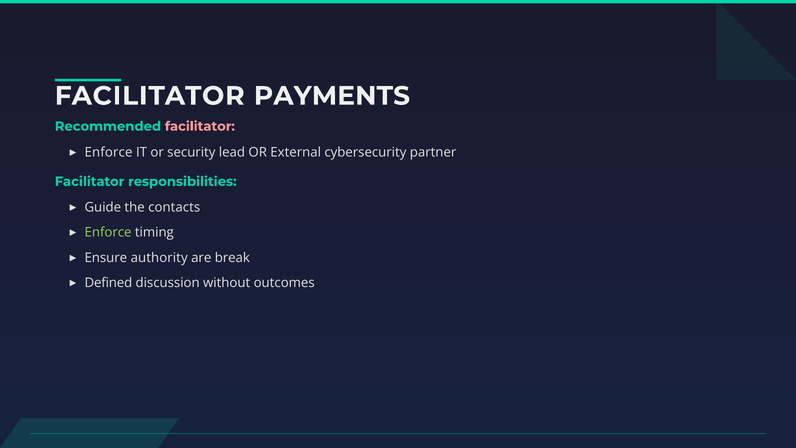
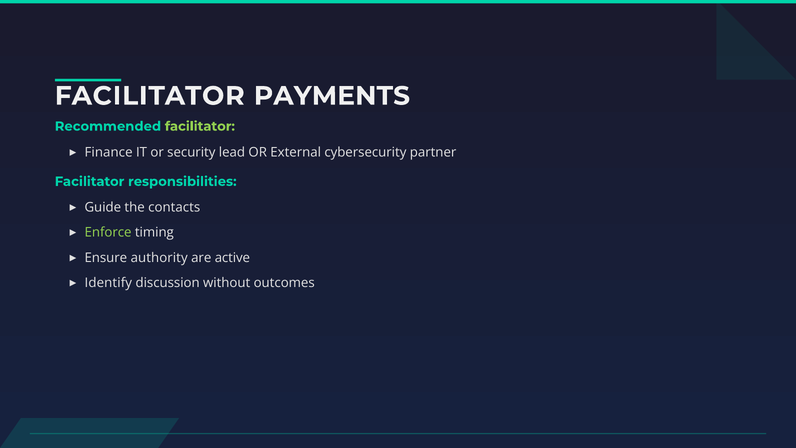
facilitator colour: pink -> light green (200, 126)
Enforce: Enforce -> Finance (109, 152)
break: break -> active (232, 258)
Defined: Defined -> Identify (108, 283)
